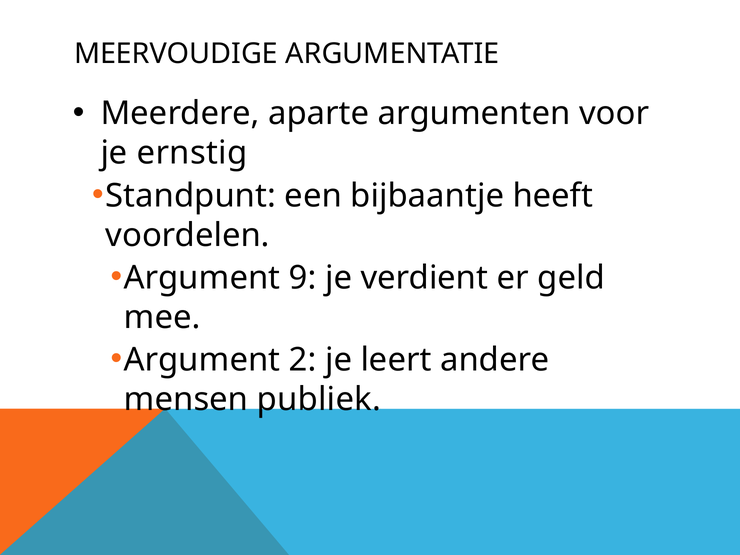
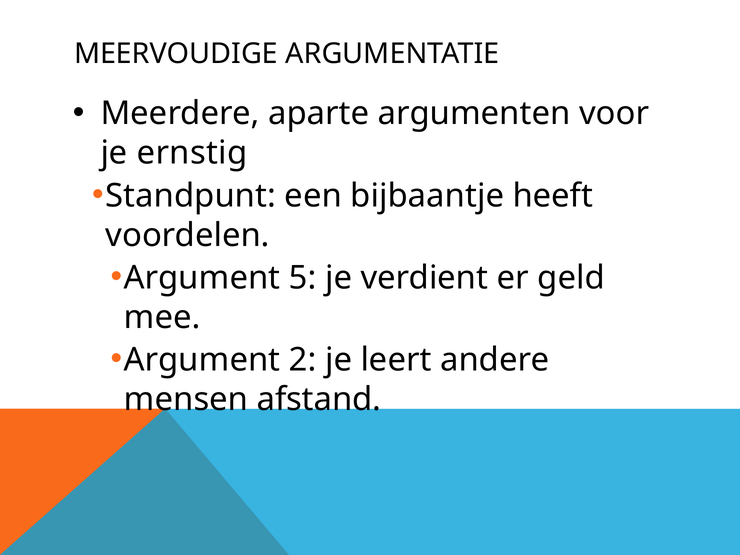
9: 9 -> 5 (303, 278)
publiek: publiek -> afstand (319, 399)
